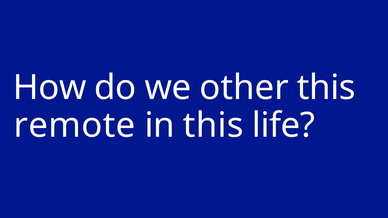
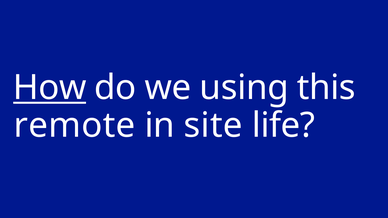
How underline: none -> present (50, 88)
other: other -> using (244, 88)
in this: this -> site (213, 125)
